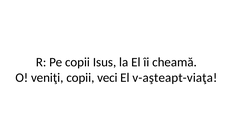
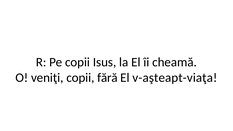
veci: veci -> fără (107, 78)
